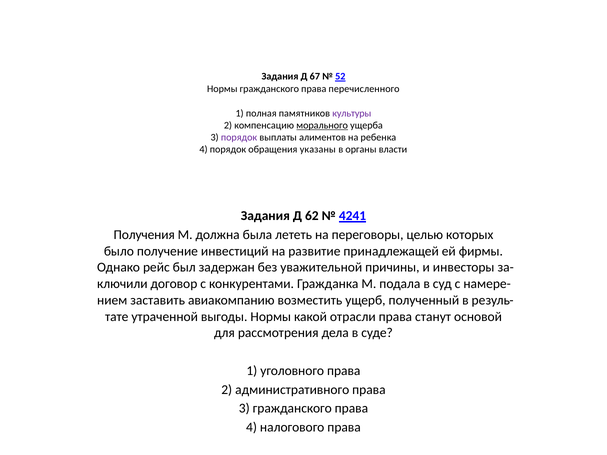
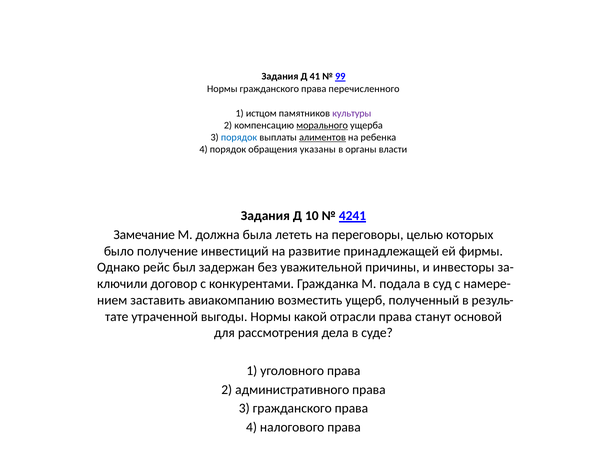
67: 67 -> 41 (315, 77)
52: 52 -> 99 (340, 77)
полная: полная -> истцом (261, 113)
порядок colour: purple -> blue (239, 138)
алиментов underline: none -> present (323, 138)
62: 62 -> 10 (312, 216)
Получения: Получения -> Замечание (144, 235)
